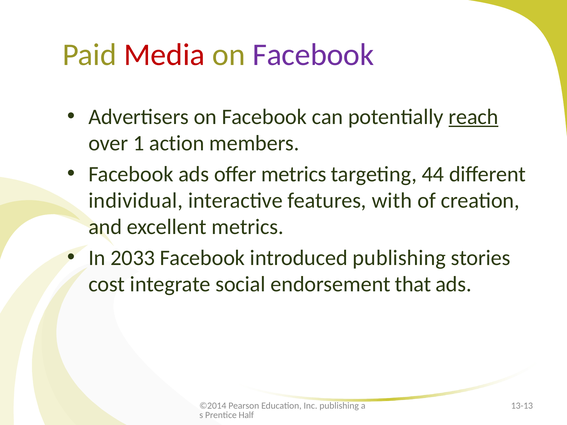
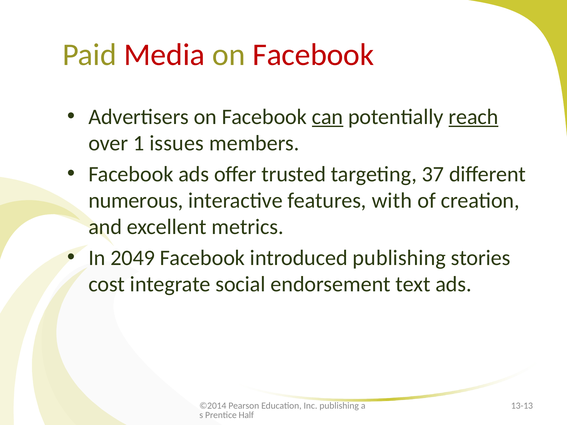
Facebook colour: purple -> red (313, 55)
can underline: none -> present (328, 117)
action: action -> issues (177, 143)
offer metrics: metrics -> trusted (294, 174)
44: 44 -> 37 (433, 174)
individual: individual -> numerous (136, 201)
2033: 2033 -> 2049 (133, 258)
that: that -> text (413, 285)
